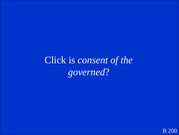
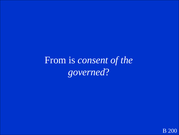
Click: Click -> From (55, 60)
